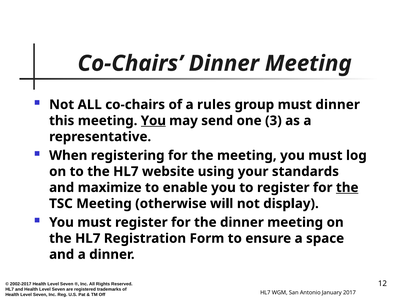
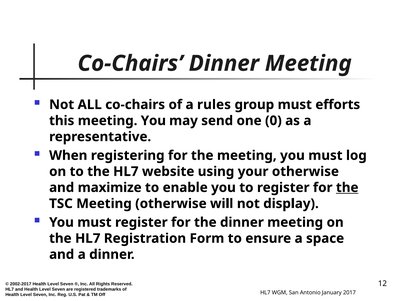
must dinner: dinner -> efforts (338, 105)
You underline: present -> none (153, 121)
3: 3 -> 0 (273, 121)
your standards: standards -> otherwise (305, 171)
